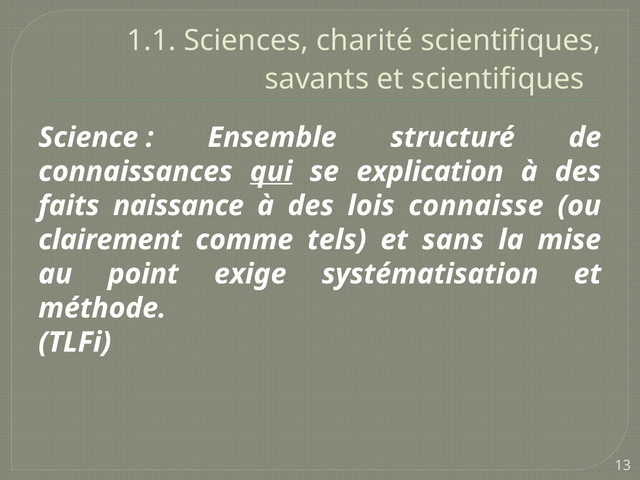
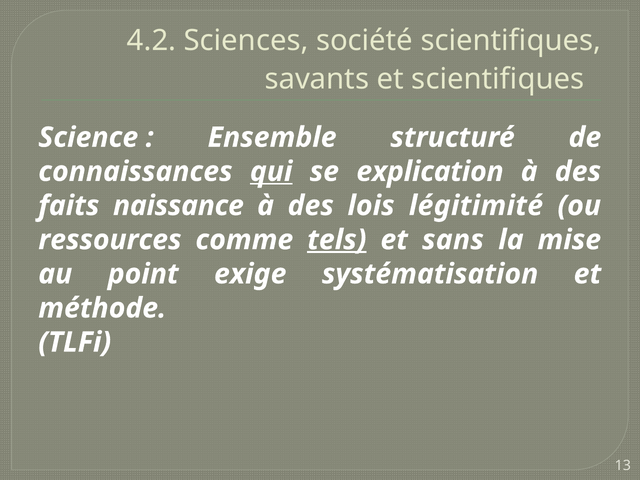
1.1: 1.1 -> 4.2 (152, 41)
charité: charité -> société (365, 41)
connaisse: connaisse -> légitimité (476, 206)
clairement: clairement -> ressources (110, 240)
tels underline: none -> present (337, 240)
